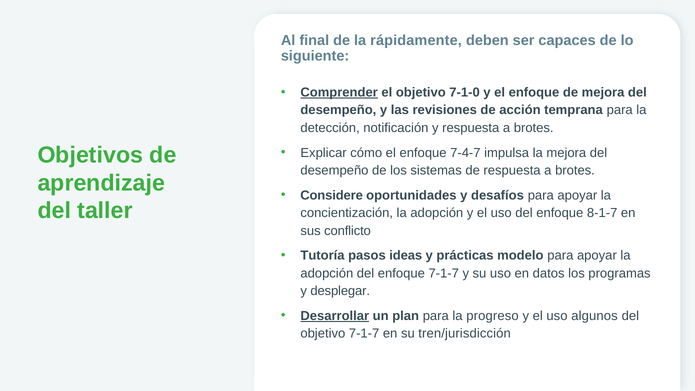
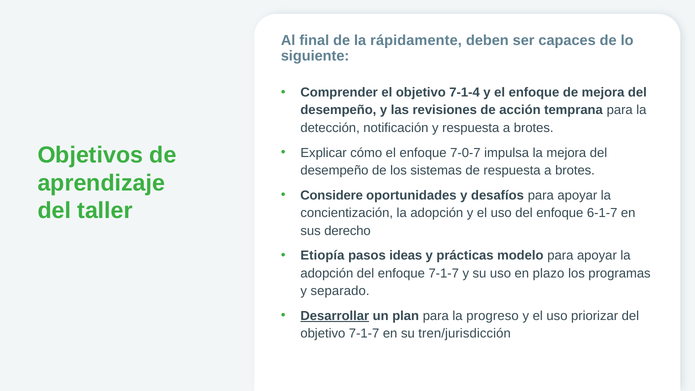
Comprender underline: present -> none (339, 92)
7-1-0: 7-1-0 -> 7-1-4 (465, 92)
7-4-7: 7-4-7 -> 7-0-7 (465, 153)
8-1-7: 8-1-7 -> 6-1-7 (602, 213)
conflicto: conflicto -> derecho (347, 231)
Tutoría: Tutoría -> Etiopía (322, 256)
datos: datos -> plazo (549, 273)
desplegar: desplegar -> separado (340, 291)
algunos: algunos -> priorizar (595, 316)
